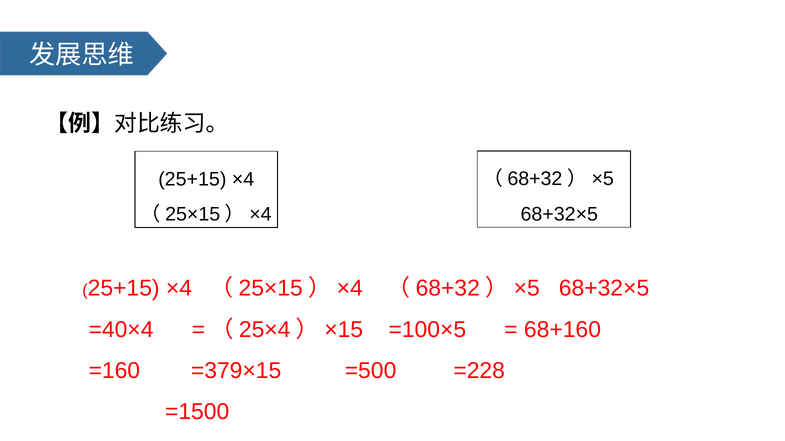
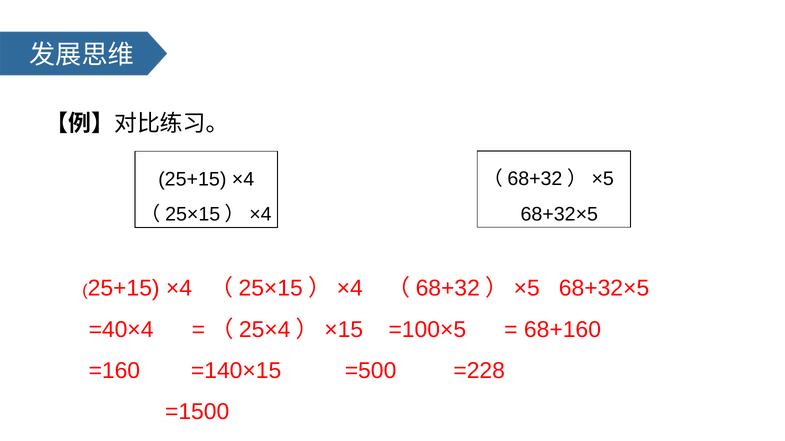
=379×15: =379×15 -> =140×15 (236, 371)
